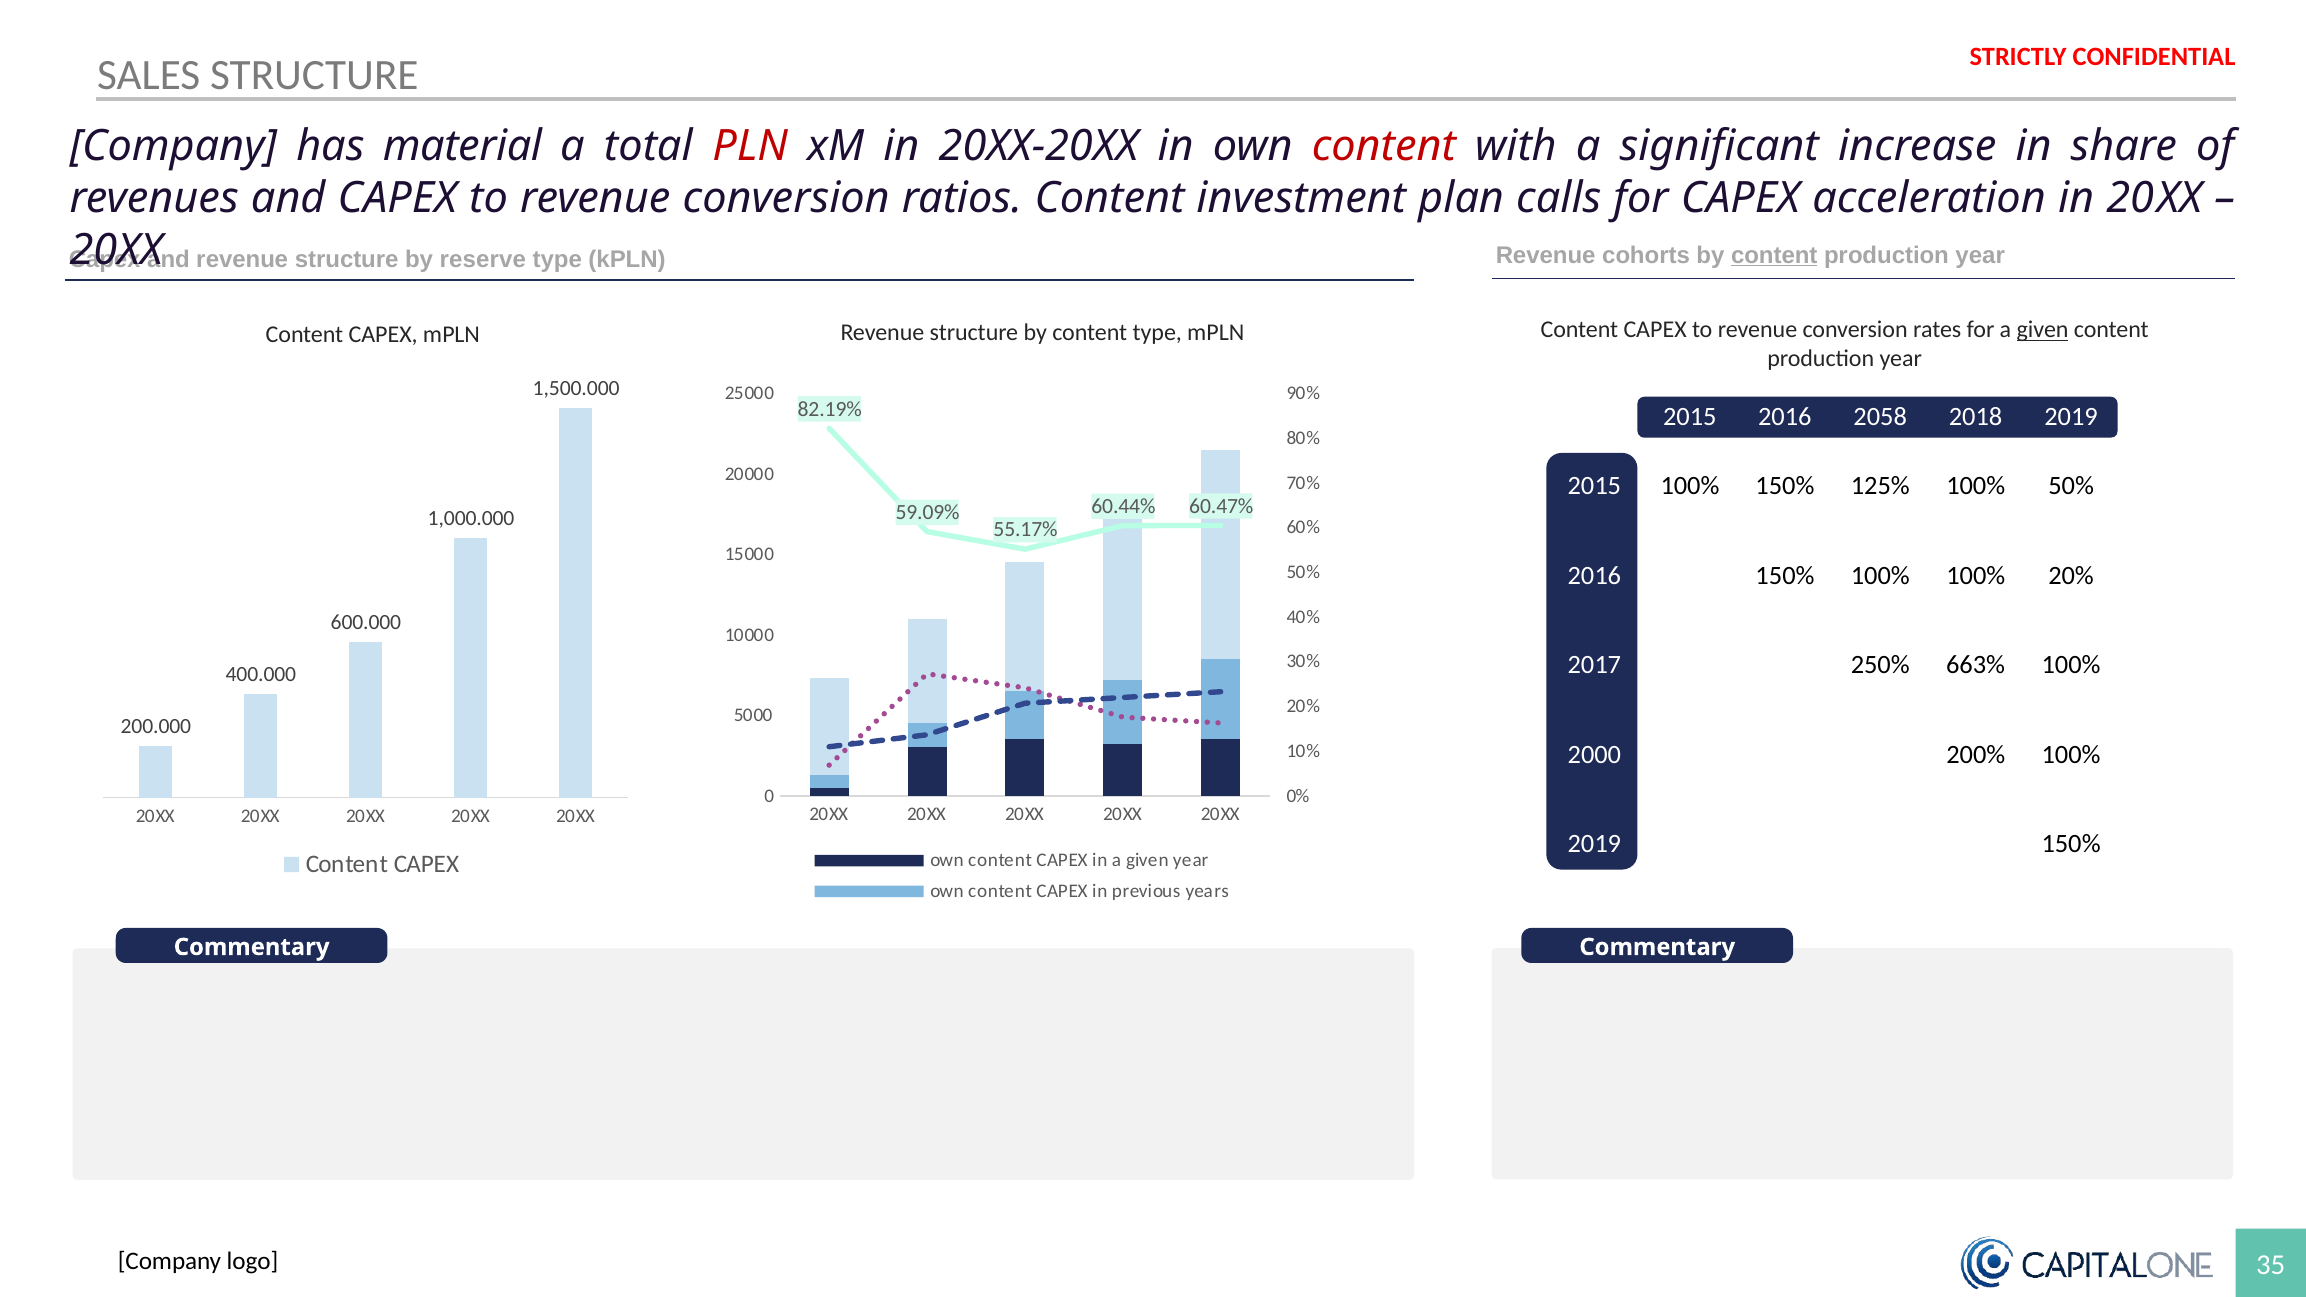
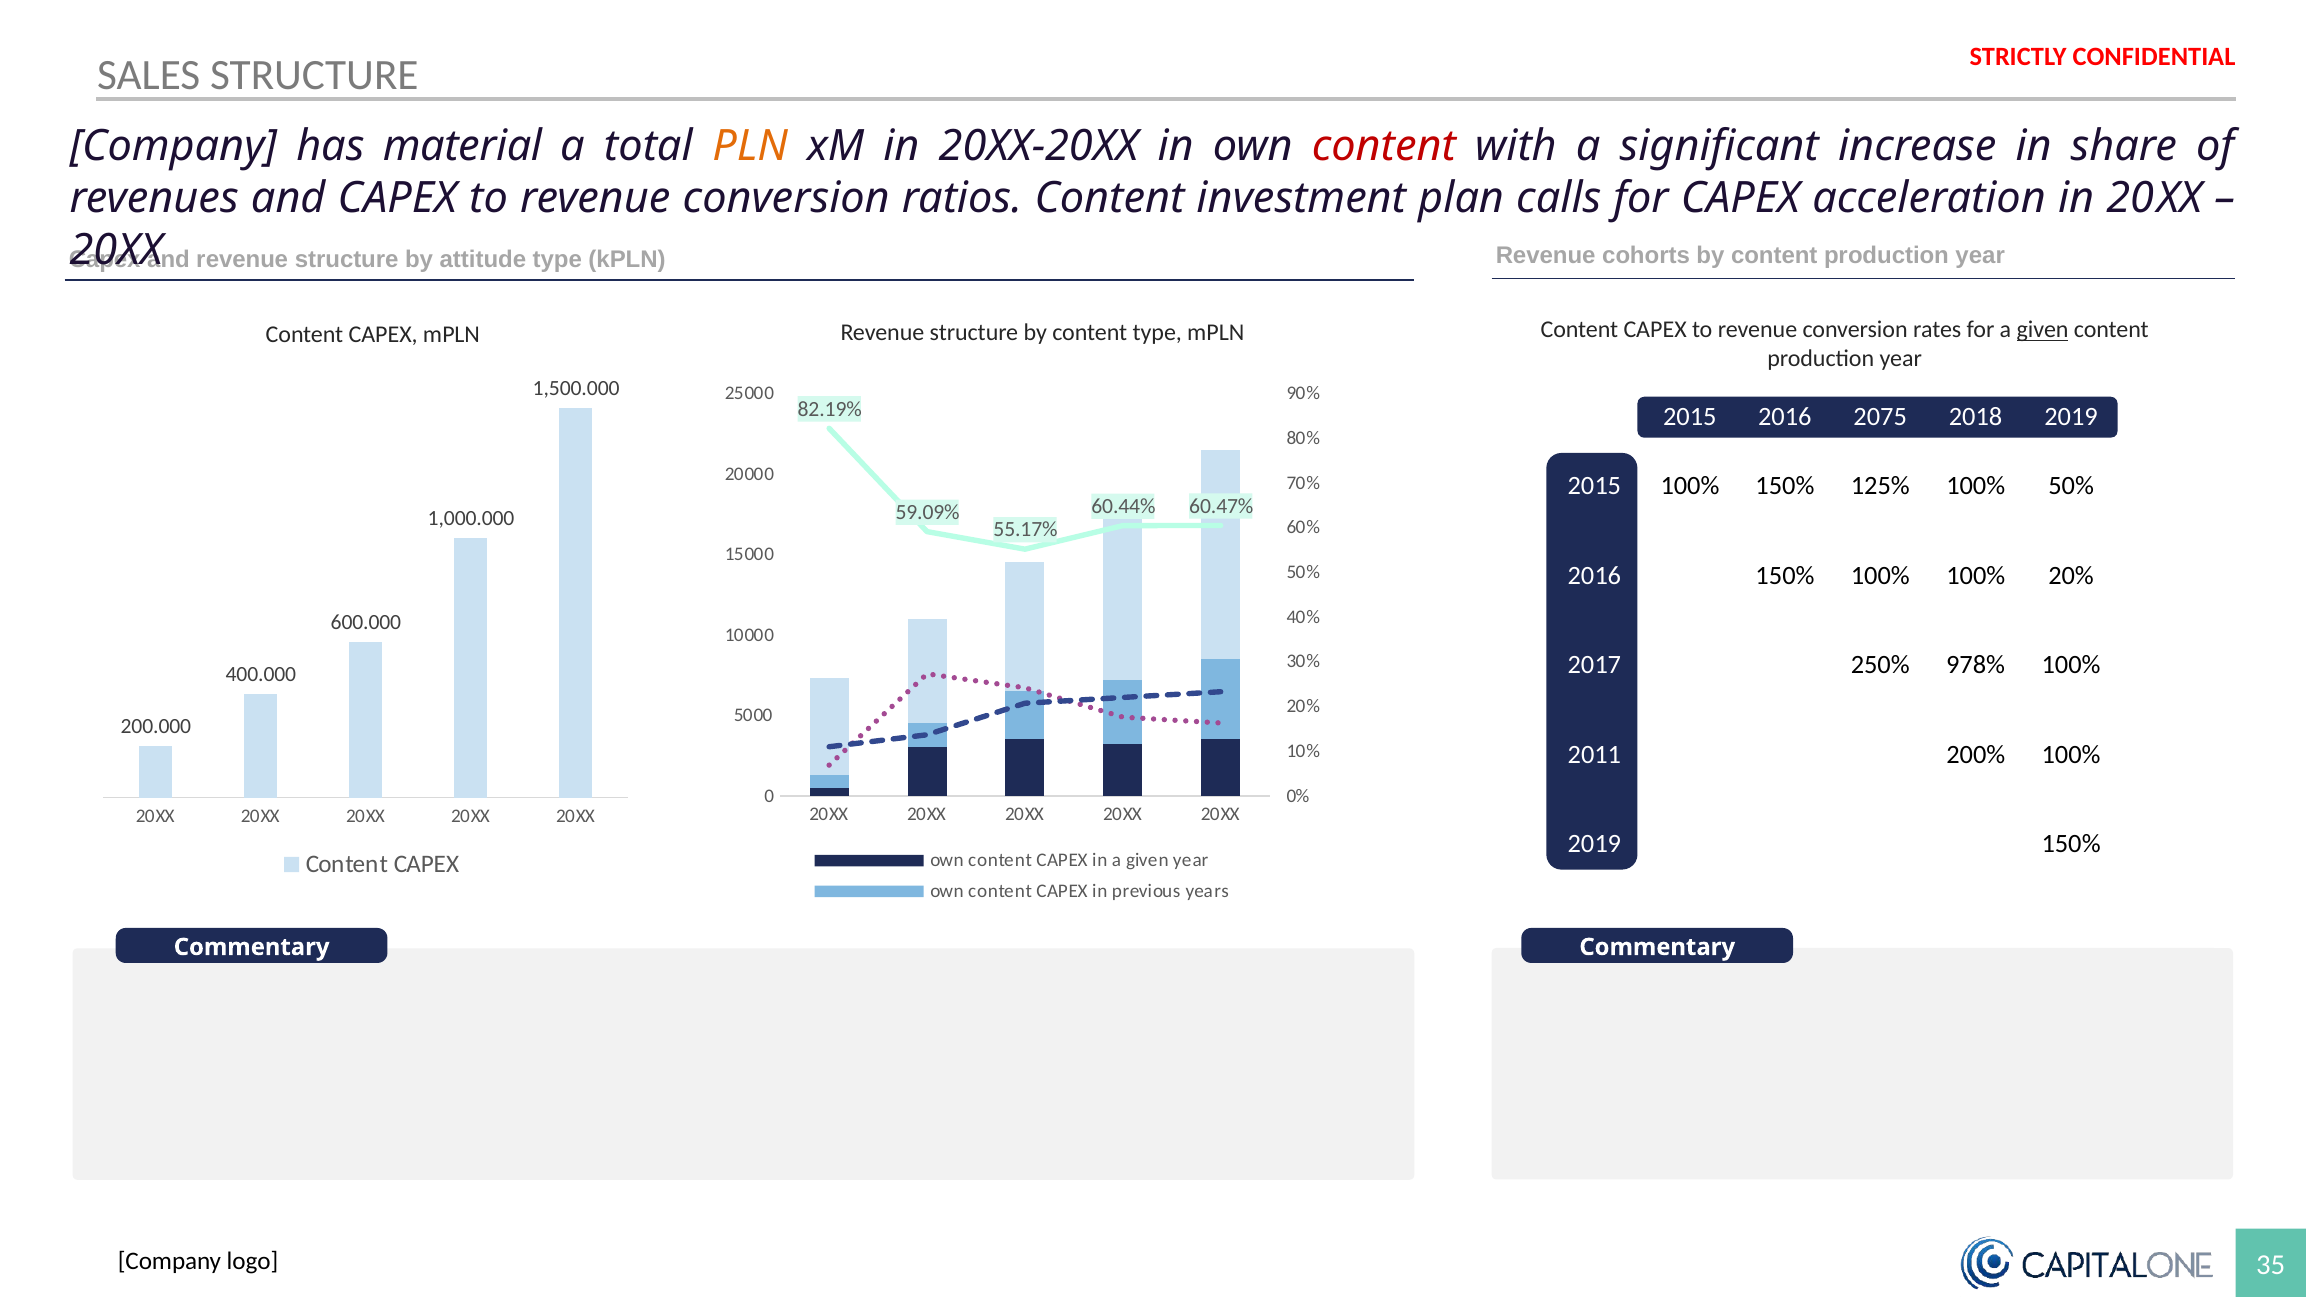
PLN colour: red -> orange (750, 146)
reserve: reserve -> attitude (483, 259)
content underline: present -> none (1774, 255)
2058: 2058 -> 2075 (1880, 416)
663%: 663% -> 978% (1976, 665)
2000: 2000 -> 2011 (1594, 755)
